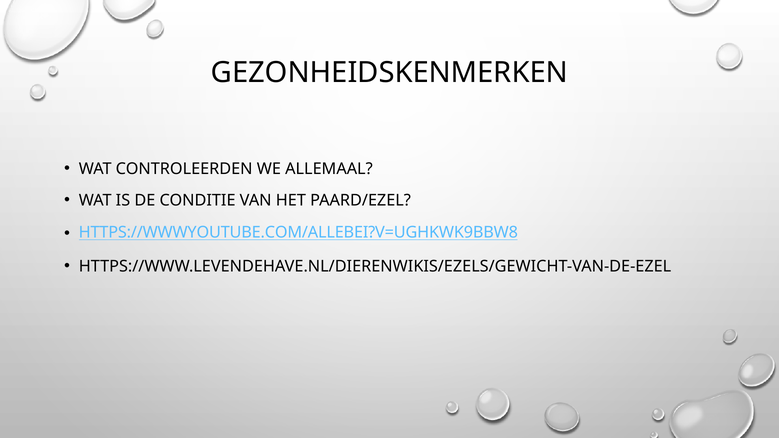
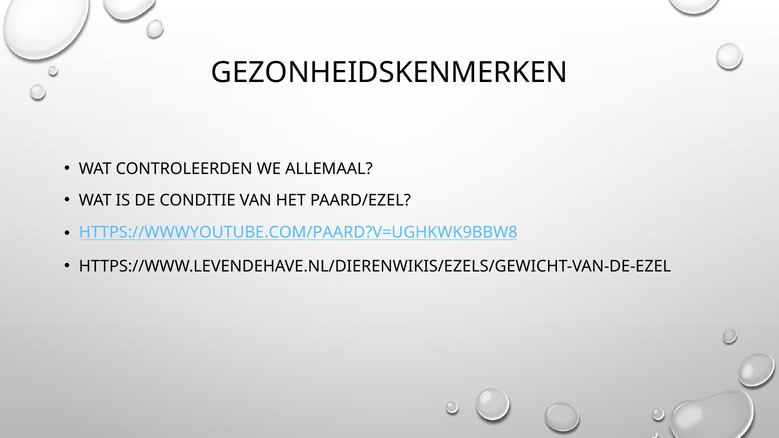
HTTPS://WWWYOUTUBE.COM/ALLEBEI?V=UGHKWK9BBW8: HTTPS://WWWYOUTUBE.COM/ALLEBEI?V=UGHKWK9BBW8 -> HTTPS://WWWYOUTUBE.COM/PAARD?V=UGHKWK9BBW8 (298, 232)
